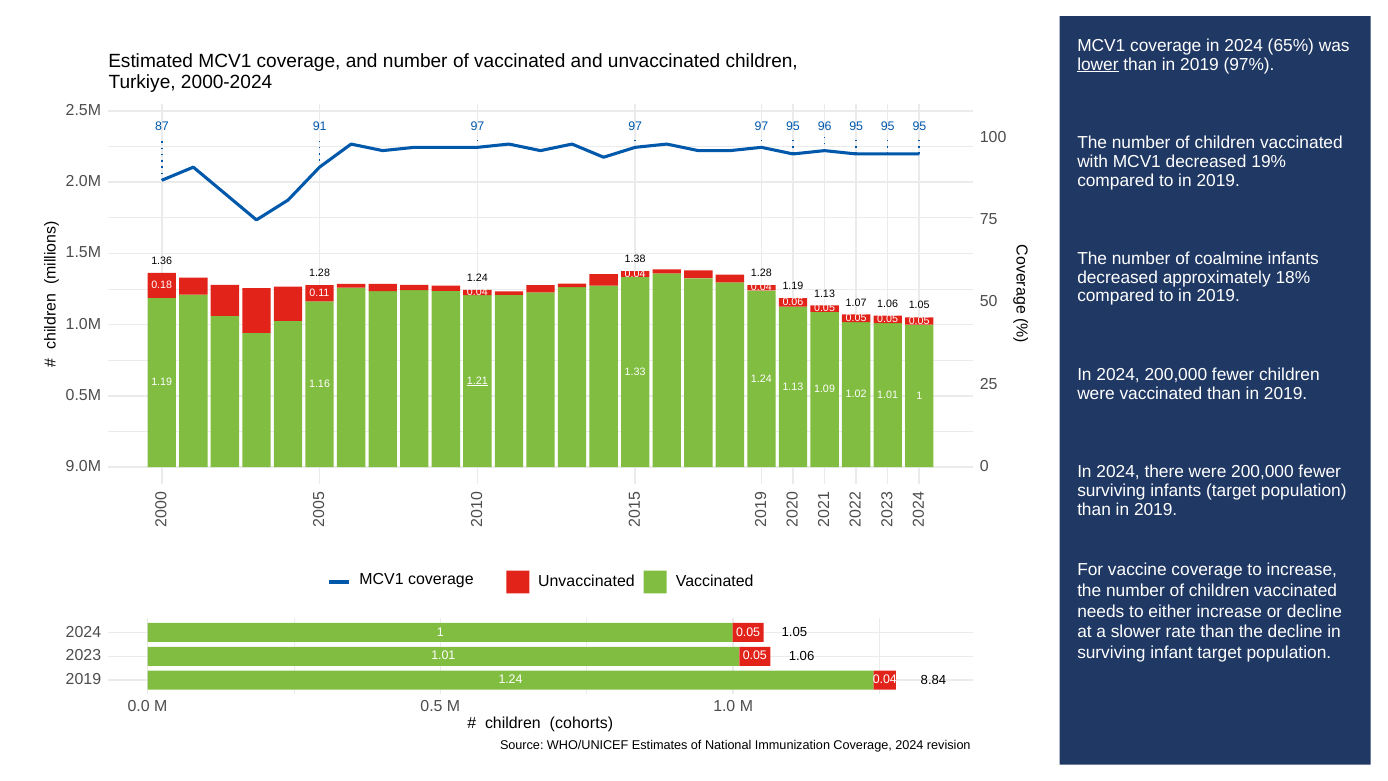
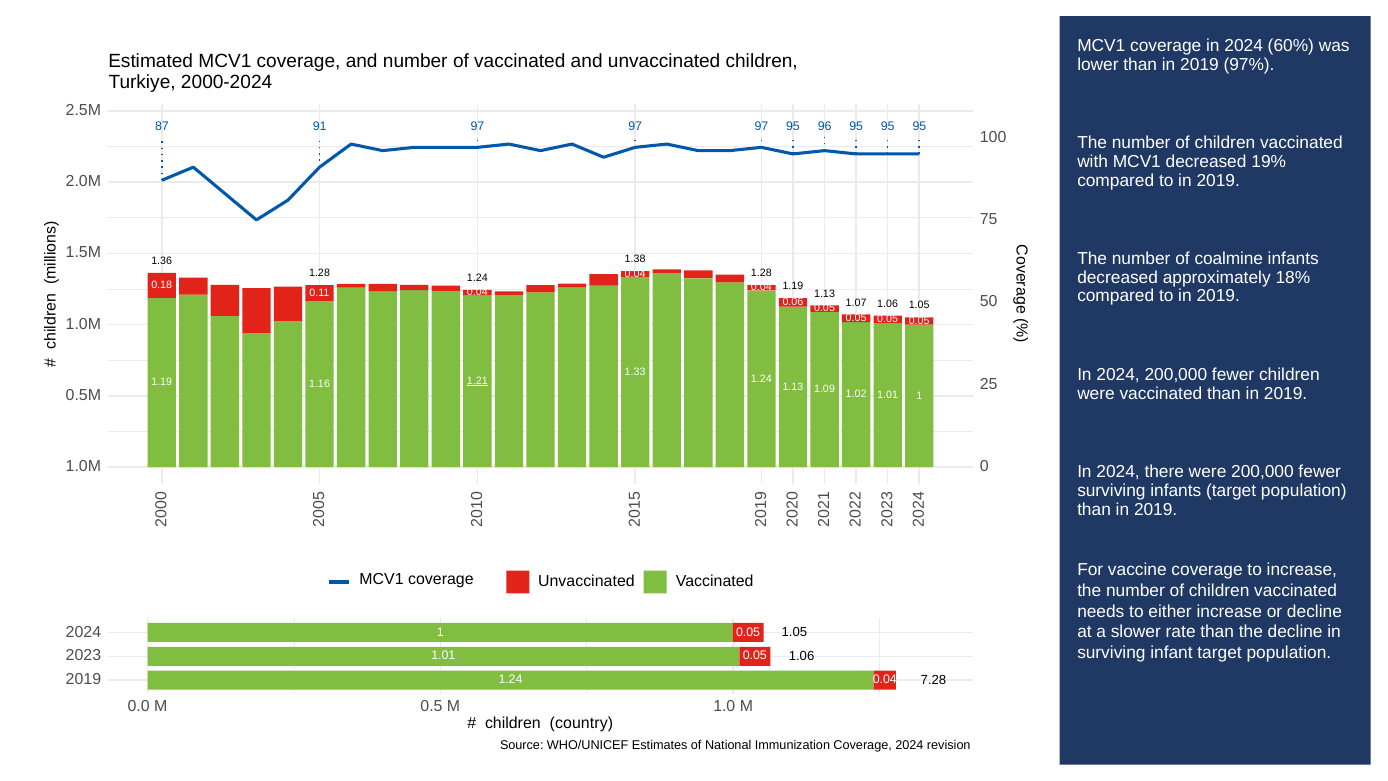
65%: 65% -> 60% (1291, 46)
lower underline: present -> none (1098, 64)
9.0M: 9.0M -> 1.0M (83, 466)
8.84: 8.84 -> 7.28 (933, 679)
cohorts: cohorts -> country (581, 723)
